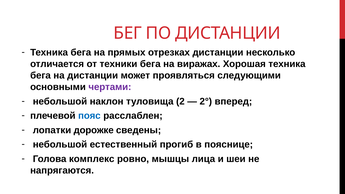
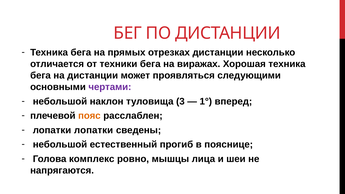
2: 2 -> 3 (180, 101)
2°: 2° -> 1° (206, 101)
пояс colour: blue -> orange (89, 116)
лопатки дорожке: дорожке -> лопатки (94, 130)
